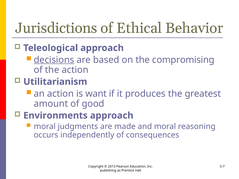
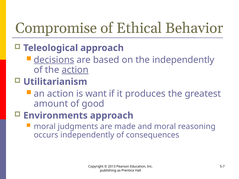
Jurisdictions: Jurisdictions -> Compromise (56, 28)
the compromising: compromising -> independently (183, 60)
action underline: none -> present (75, 70)
